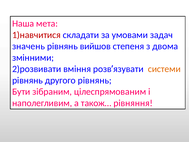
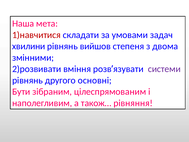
значень: значень -> хвилини (29, 46)
системи colour: orange -> purple (164, 69)
другого рівнянь: рівнянь -> основні (95, 80)
